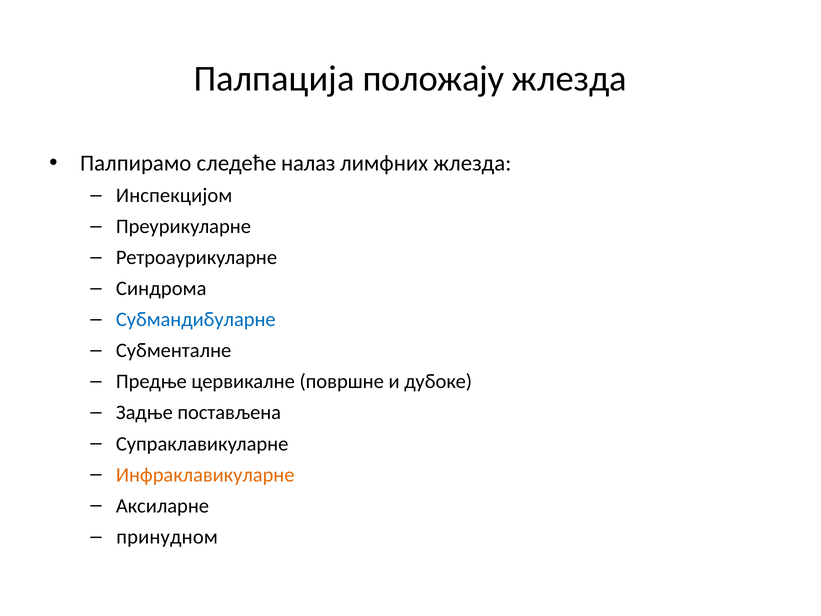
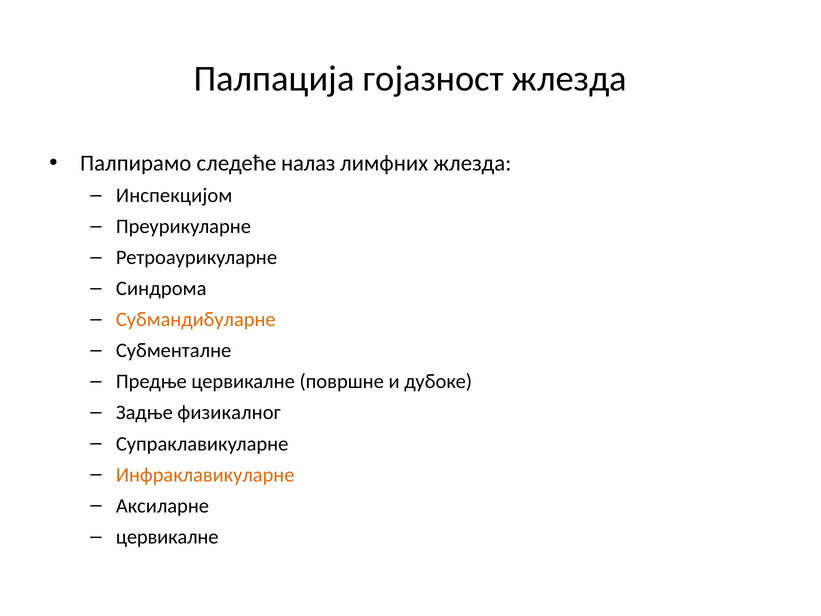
положају: положају -> гојазност (433, 79)
Субмандибуларне colour: blue -> orange (196, 319)
постављена: постављена -> физикалног (229, 413)
принудном: принудном -> цервикалне (167, 537)
